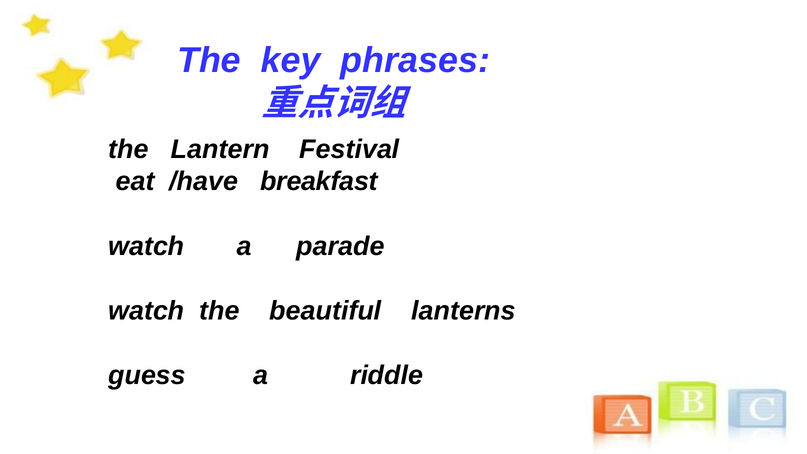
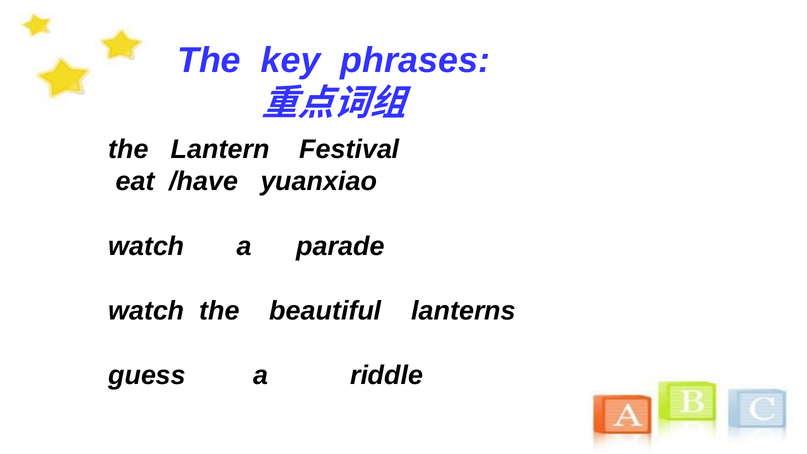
breakfast: breakfast -> yuanxiao (319, 182)
